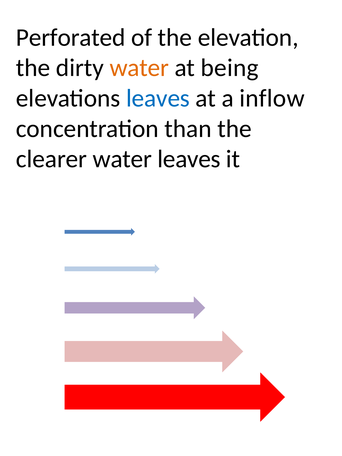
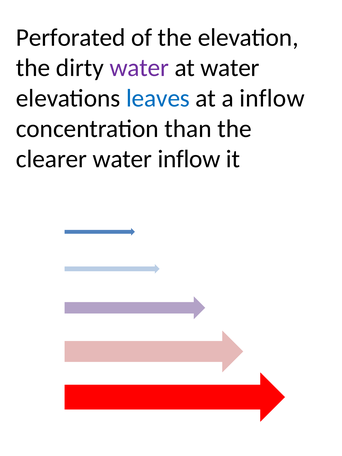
water colour: orange -> purple (139, 68)
at being: being -> water (230, 68)
water leaves: leaves -> inflow (189, 159)
